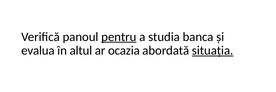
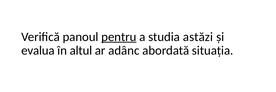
banca: banca -> astăzi (198, 37)
ocazia: ocazia -> adânc (124, 51)
situația underline: present -> none (213, 51)
